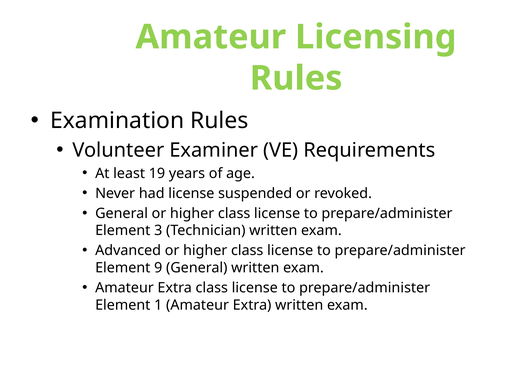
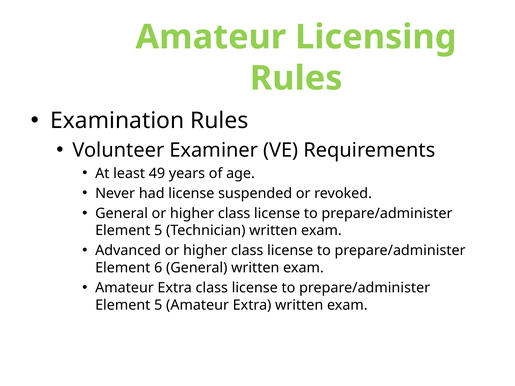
19: 19 -> 49 (157, 173)
3: 3 -> 5 (158, 231)
9: 9 -> 6 (158, 268)
1: 1 -> 5 (158, 305)
